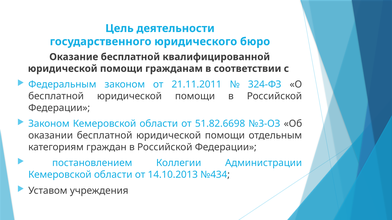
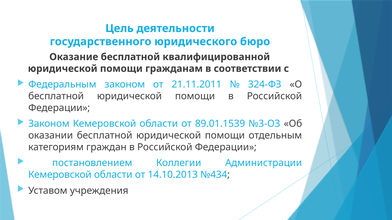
51.82.6698: 51.82.6698 -> 89.01.1539 (220, 124)
